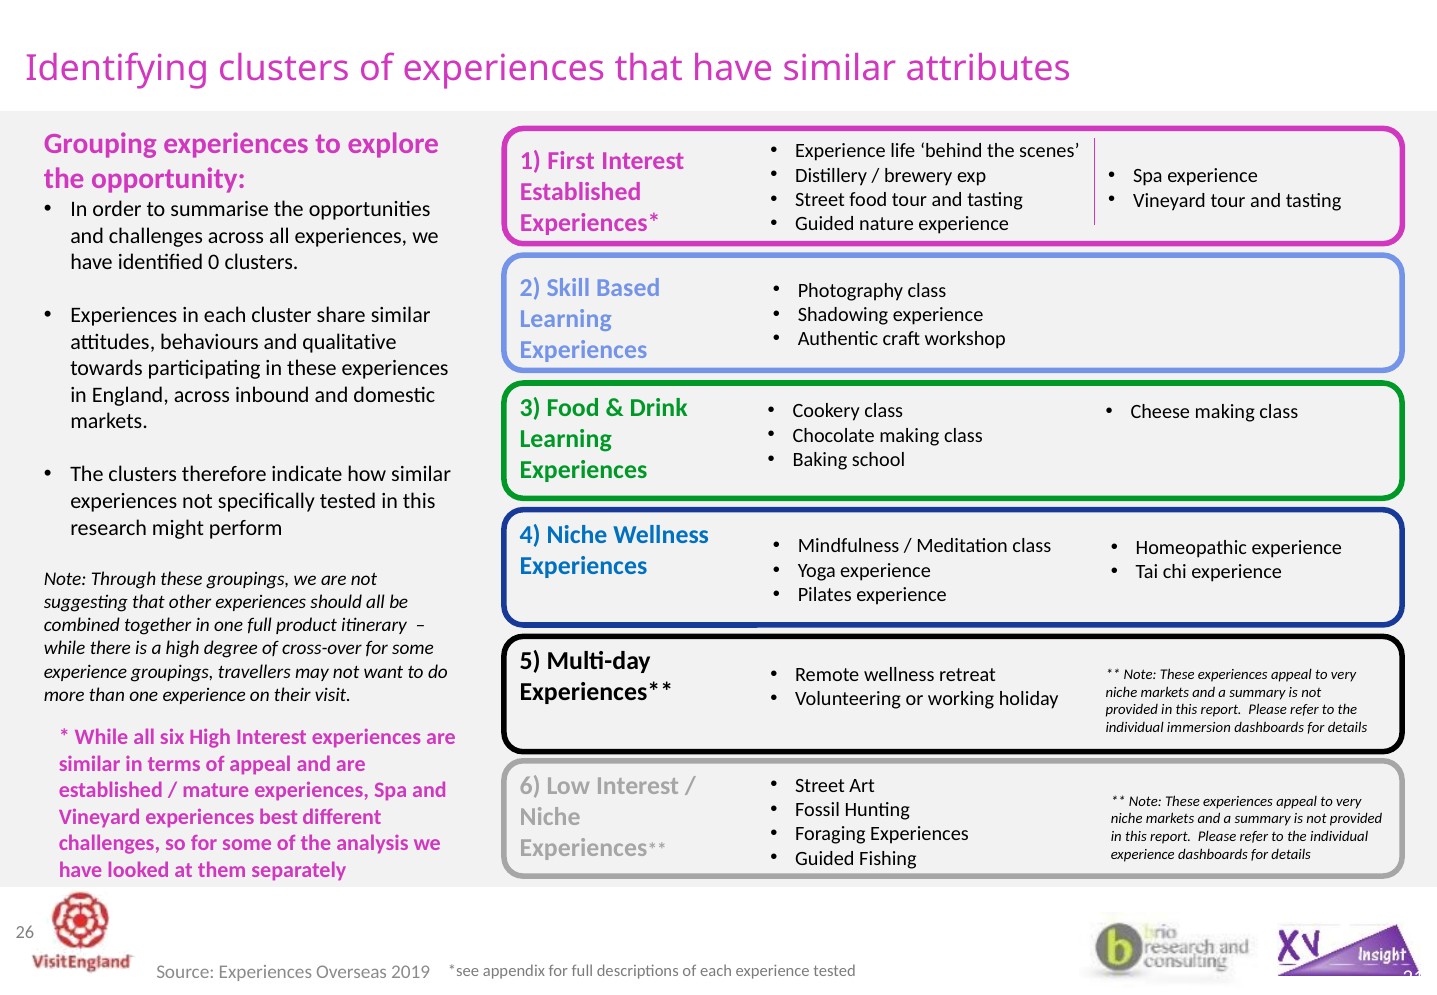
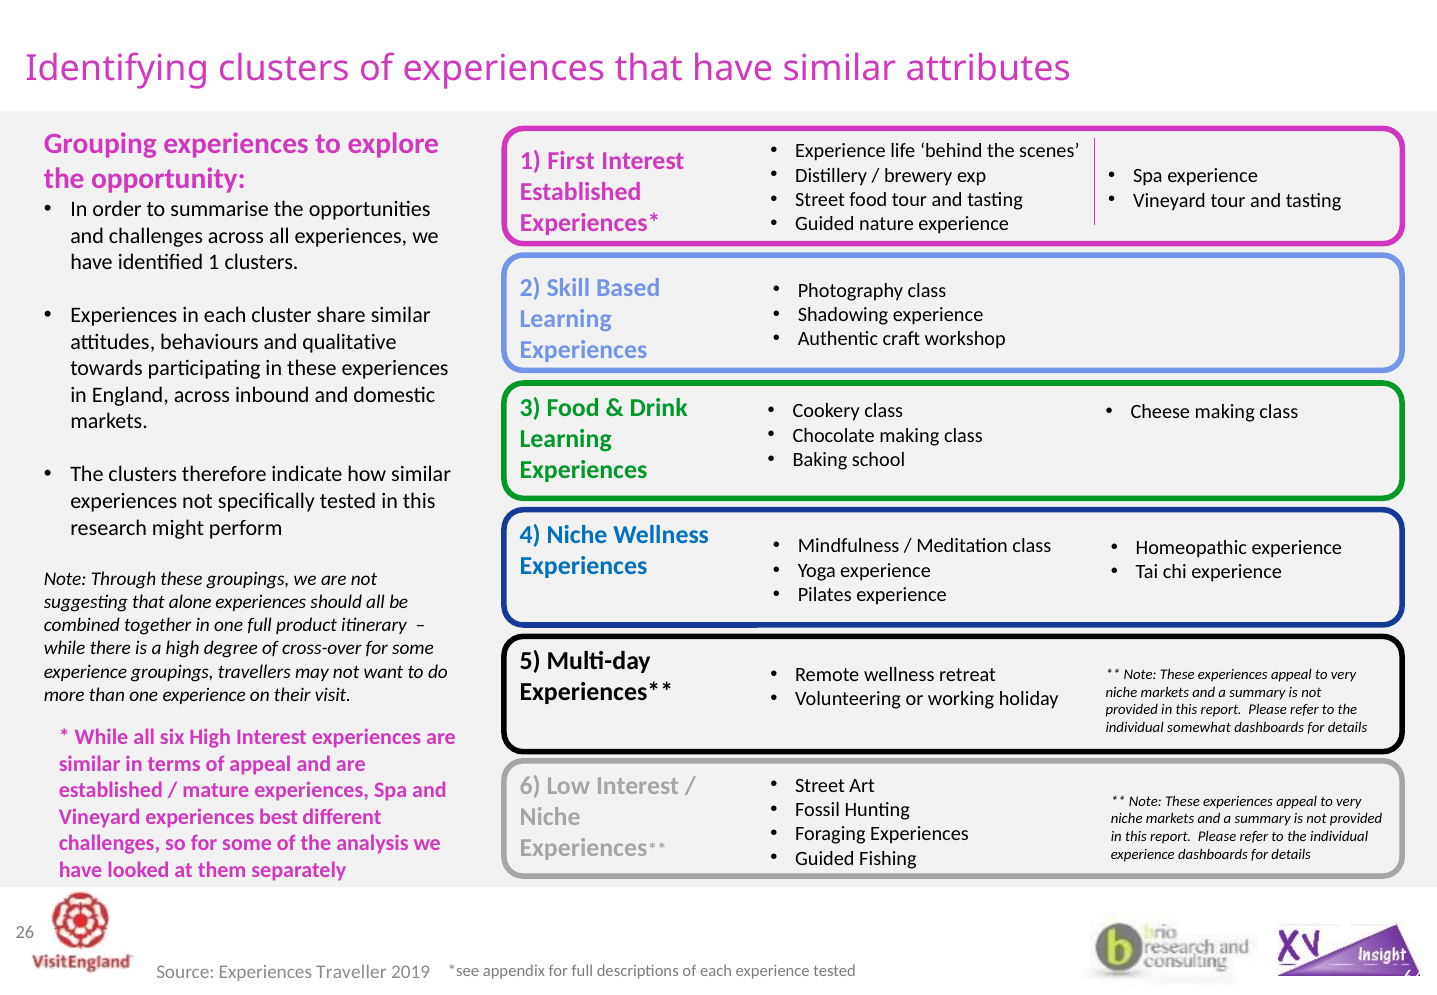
identified 0: 0 -> 1 (214, 262)
other: other -> alone (190, 602)
immersion: immersion -> somewhat (1199, 727)
Overseas: Overseas -> Traveller (351, 972)
21: 21 -> 64 (1413, 978)
